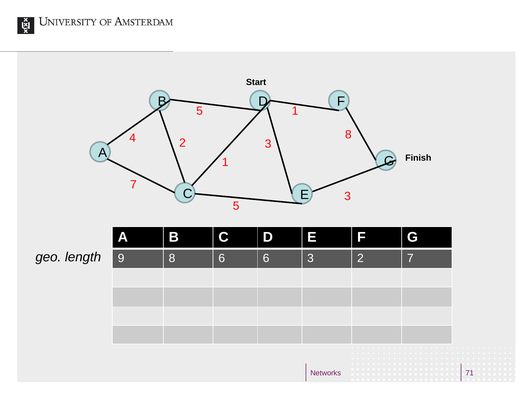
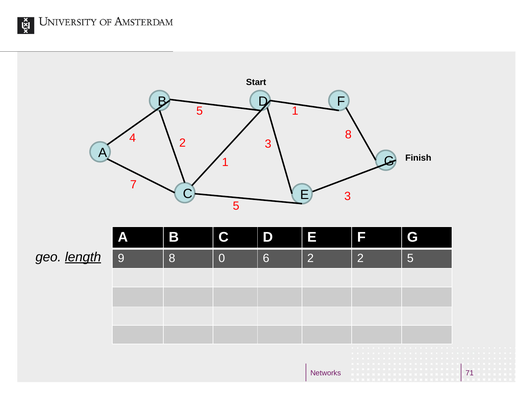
length underline: none -> present (83, 257)
8 6: 6 -> 0 (222, 258)
6 3: 3 -> 2 (310, 258)
2 7: 7 -> 5 (410, 258)
